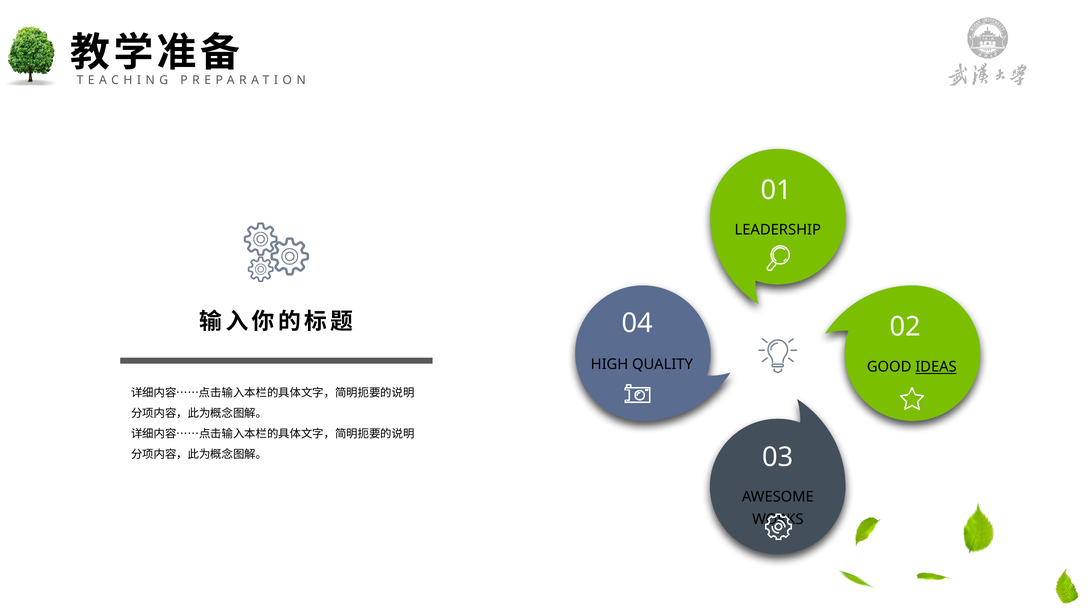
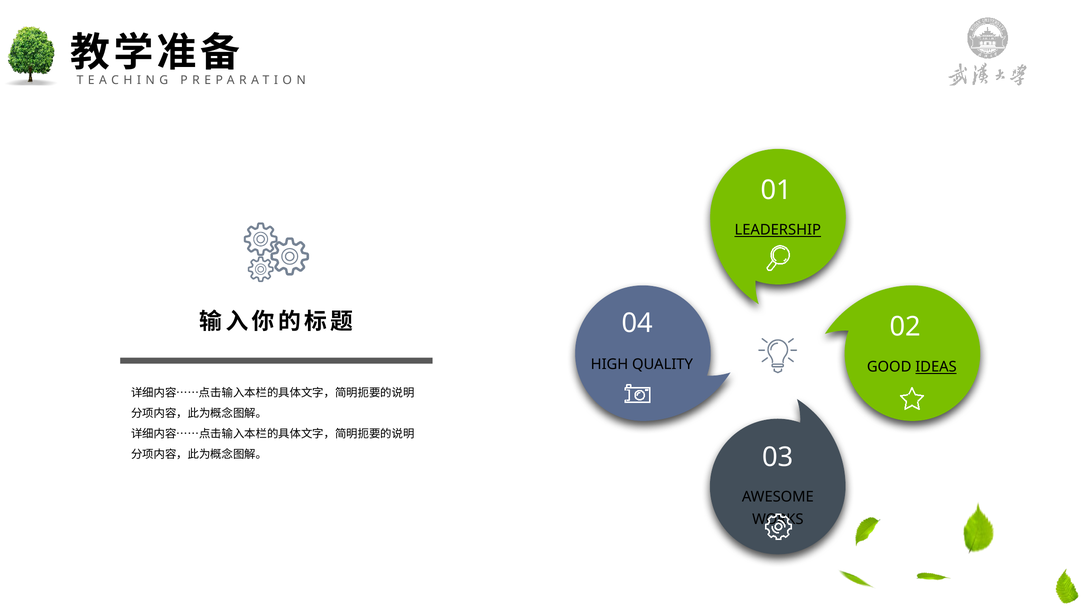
LEADERSHIP underline: none -> present (778, 230)
